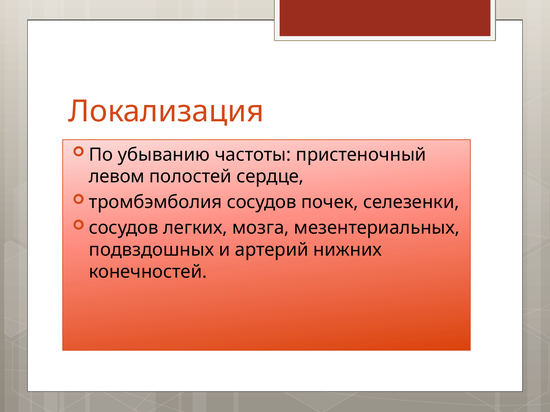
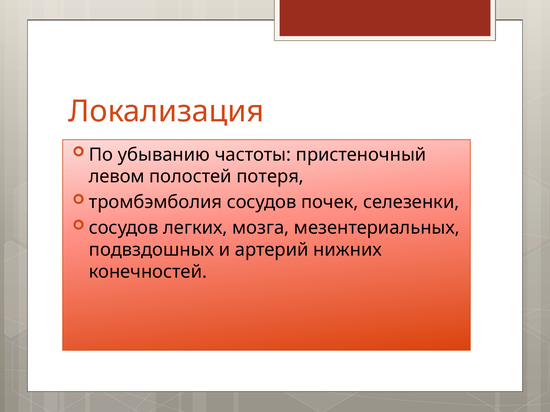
сердце: сердце -> потеря (270, 177)
